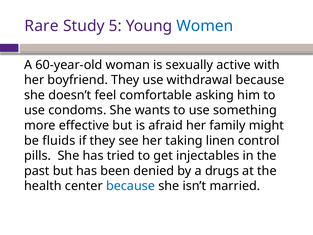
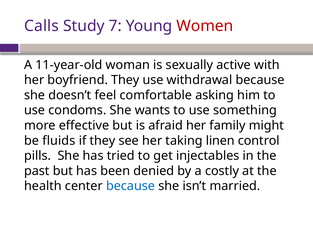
Rare: Rare -> Calls (42, 26)
5: 5 -> 7 (115, 26)
Women colour: blue -> red (205, 26)
60-year-old: 60-year-old -> 11-year-old (69, 65)
drugs: drugs -> costly (222, 171)
